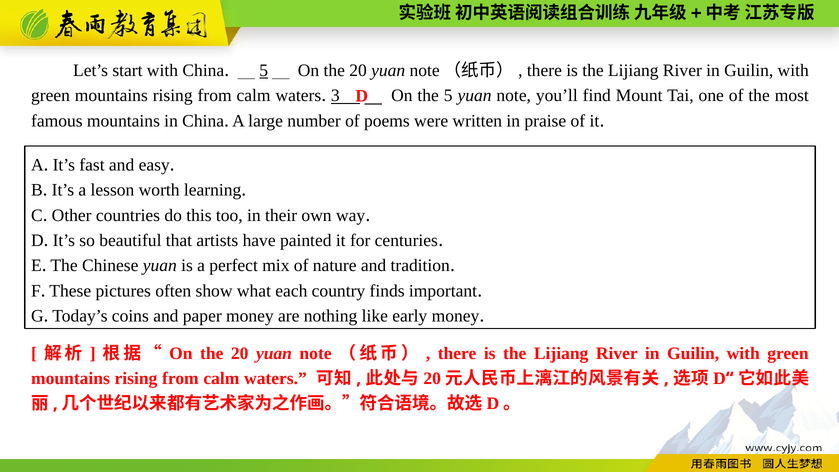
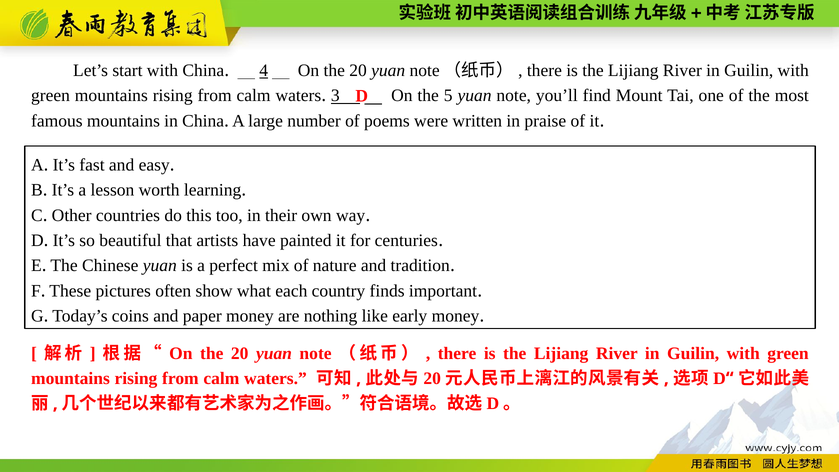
5: 5 -> 4 (264, 70)
